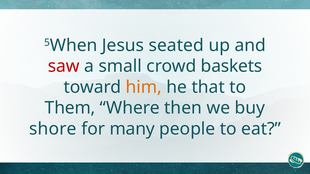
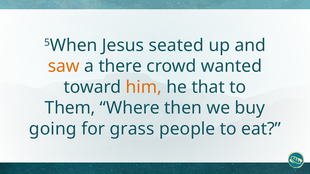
saw colour: red -> orange (64, 66)
small: small -> there (120, 66)
baskets: baskets -> wanted (231, 66)
shore: shore -> going (53, 129)
many: many -> grass (132, 129)
